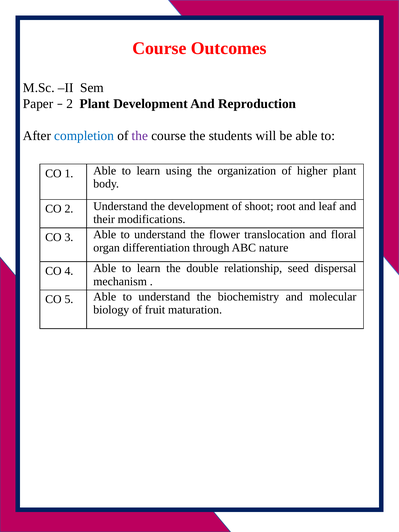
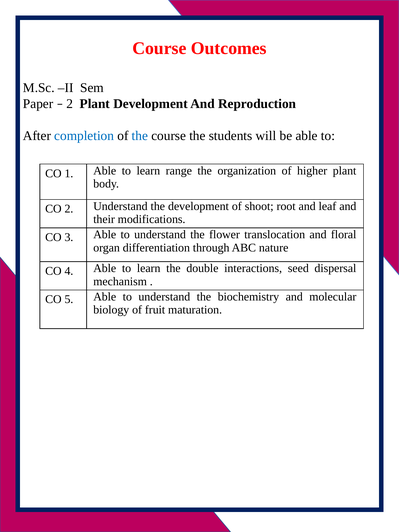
the colour: purple -> blue (140, 136)
using: using -> range (179, 171)
relationship: relationship -> interactions (253, 268)
